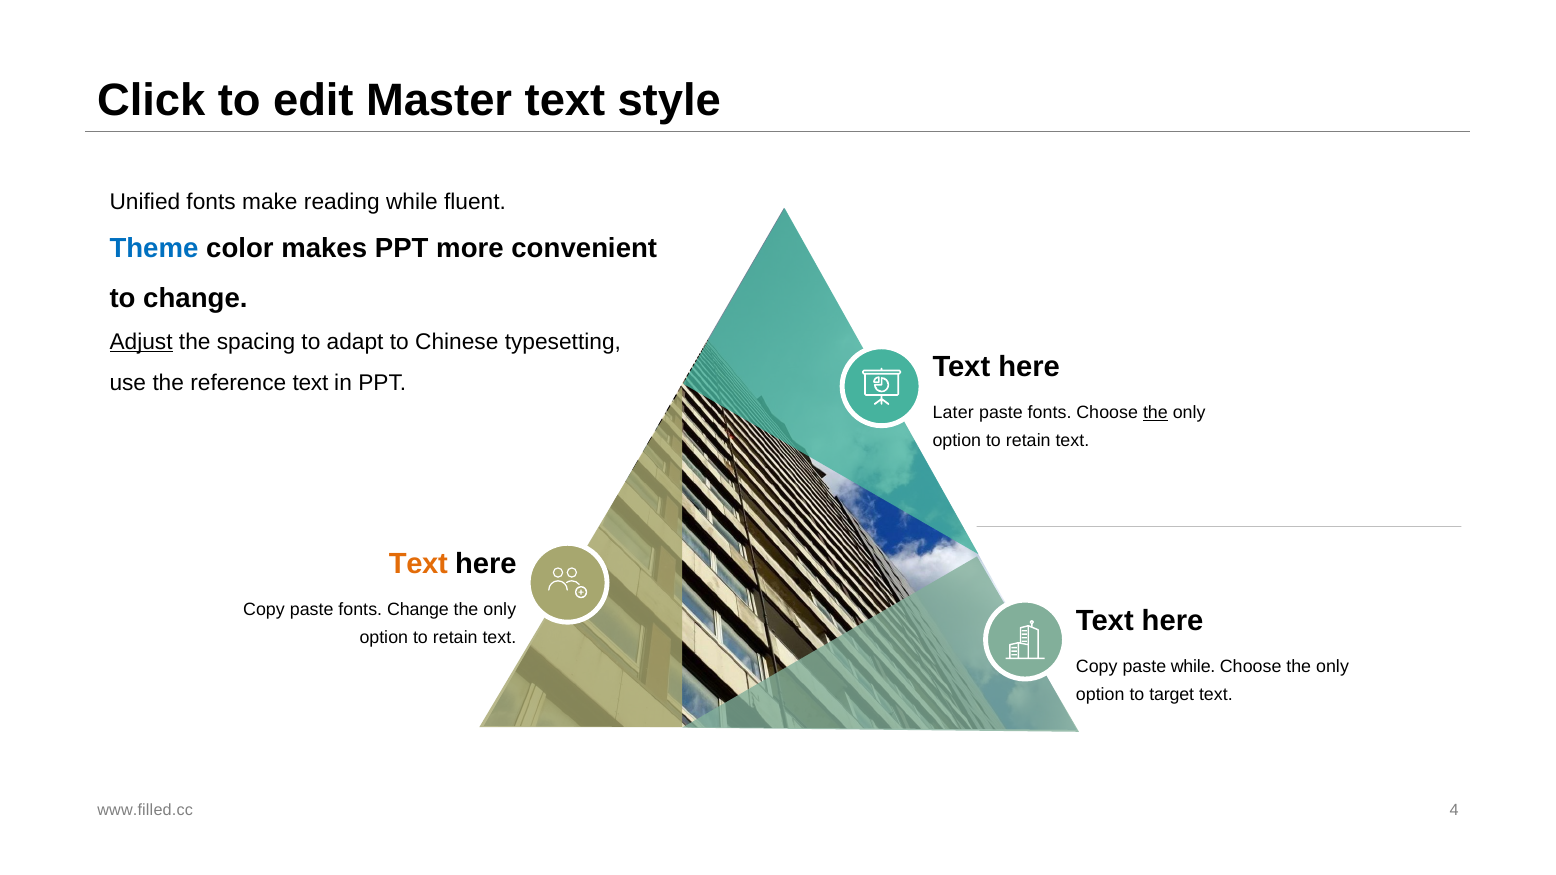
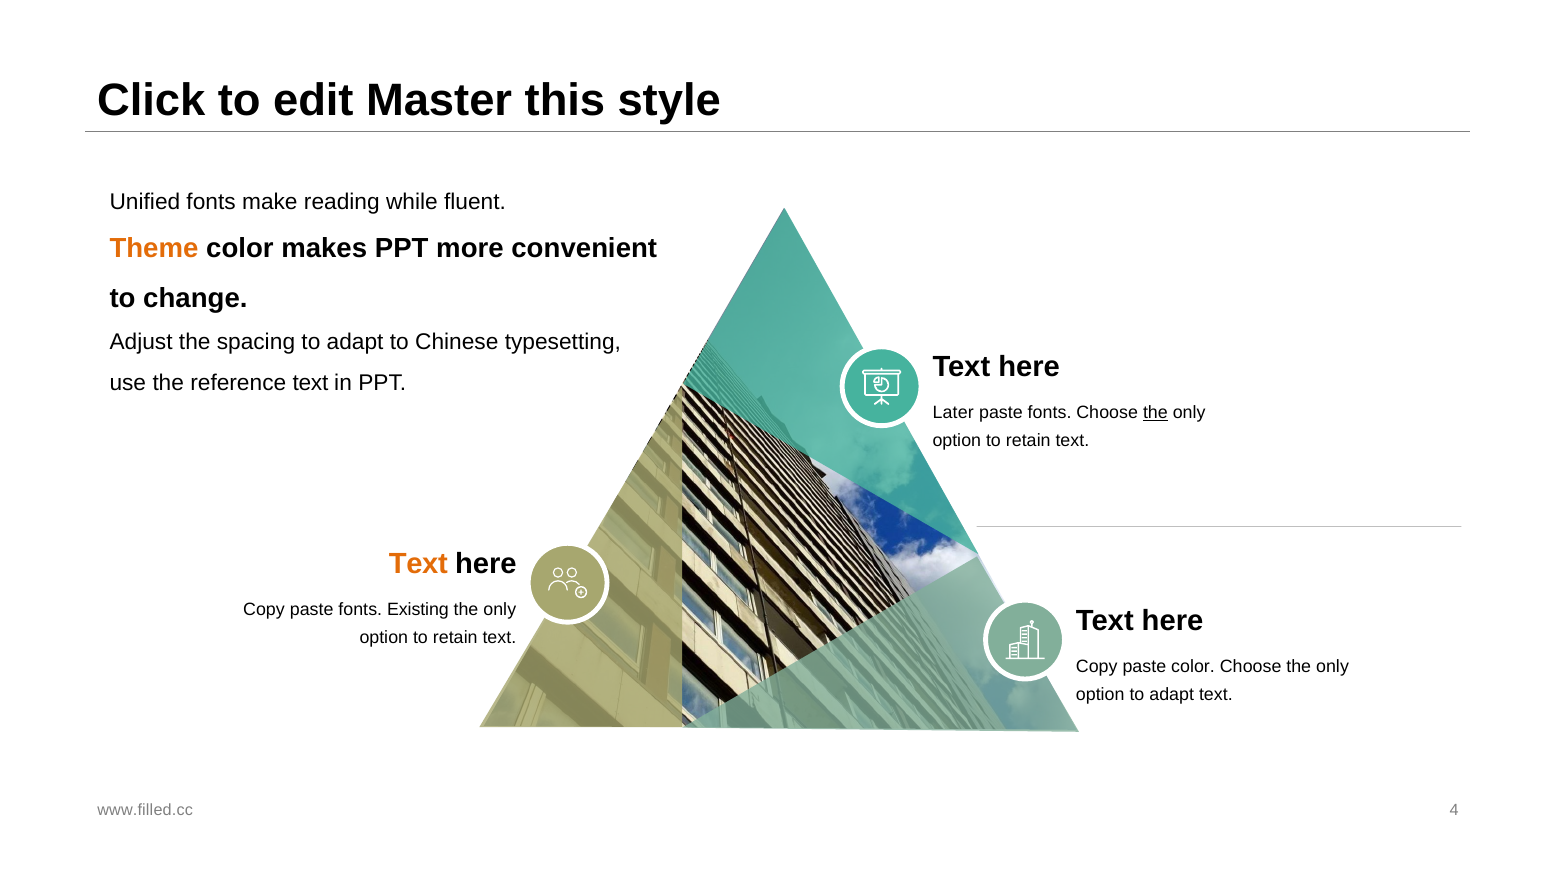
Master text: text -> this (565, 101)
Theme colour: blue -> orange (154, 249)
Adjust underline: present -> none (141, 342)
fonts Change: Change -> Existing (418, 610)
paste while: while -> color (1193, 667)
option to target: target -> adapt (1172, 694)
